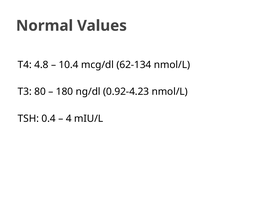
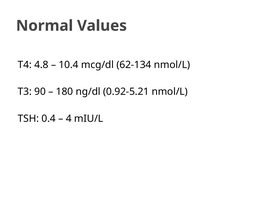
80: 80 -> 90 (40, 92)
0.92-4.23: 0.92-4.23 -> 0.92-5.21 (126, 92)
